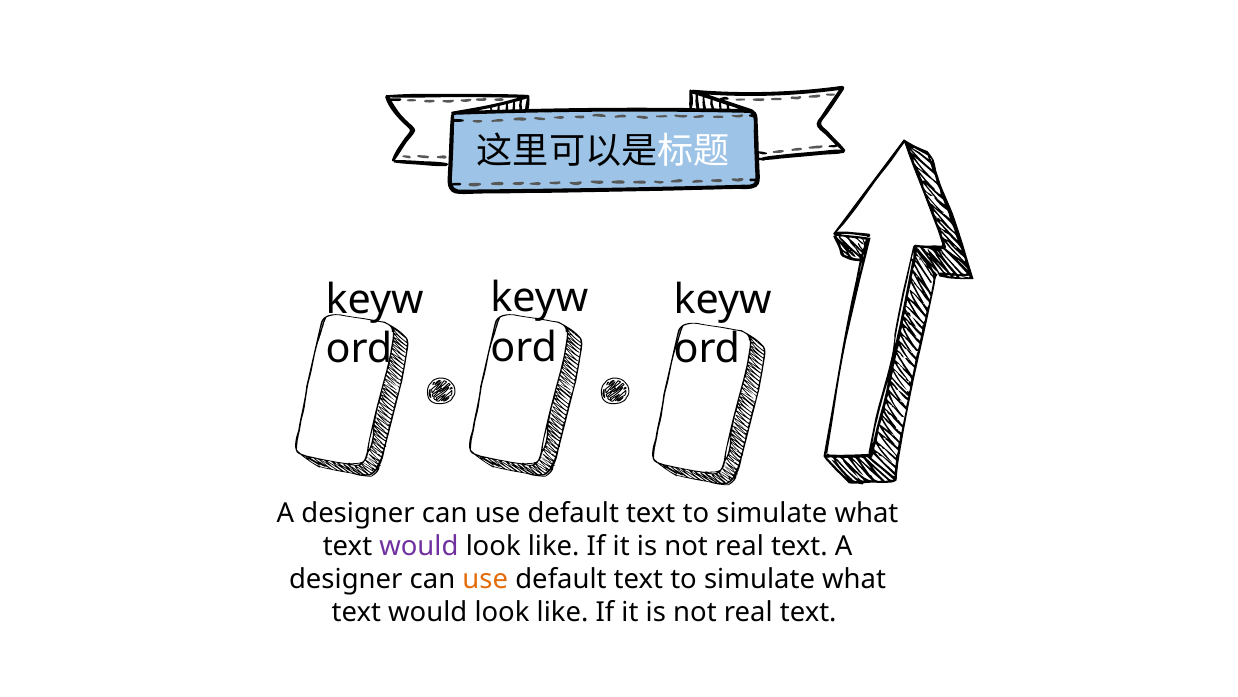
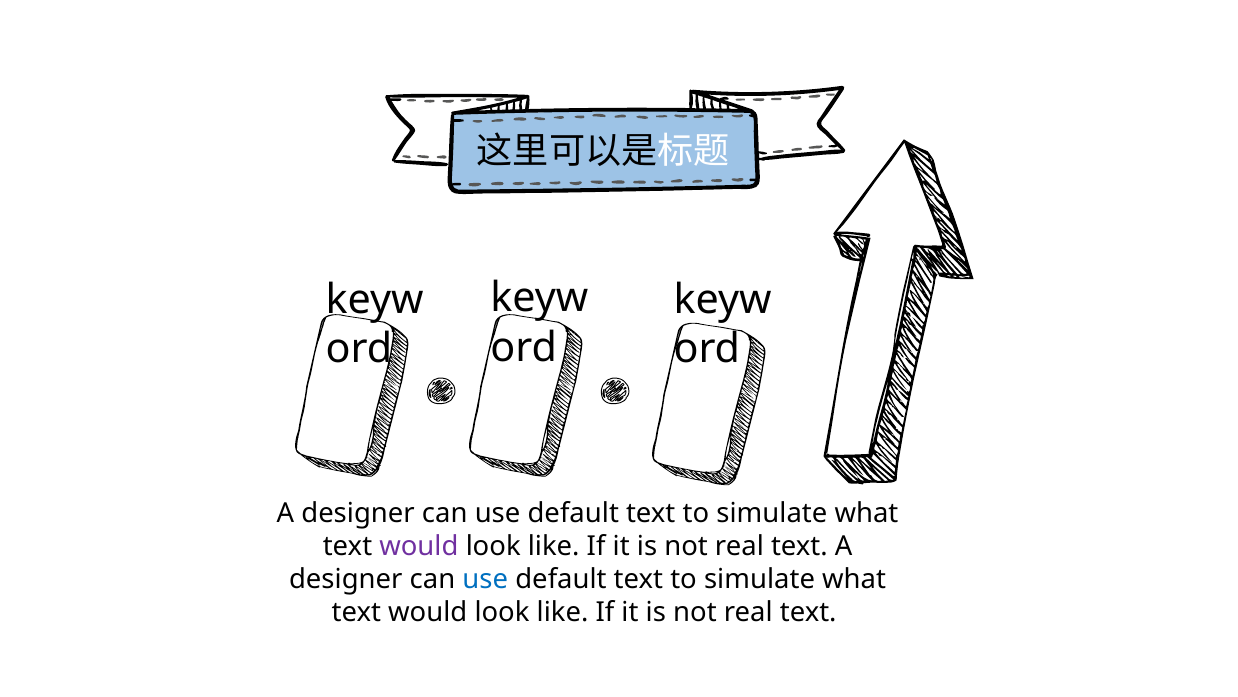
use colour: orange -> blue (485, 579)
